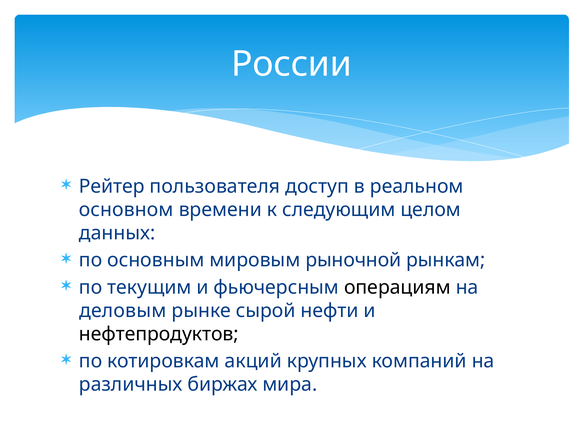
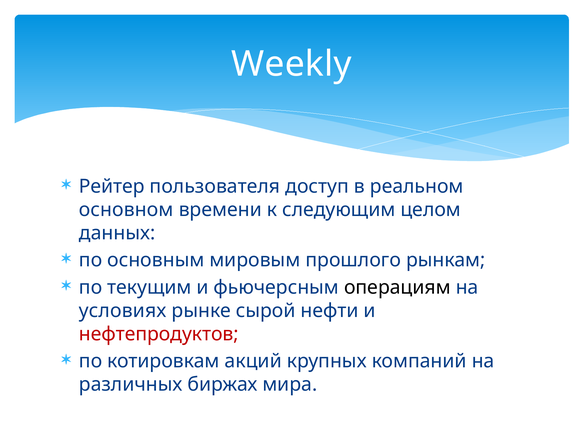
России: России -> Weekly (291, 64)
рыночной: рыночной -> прошлого (353, 260)
деловым: деловым -> условиях (123, 311)
нефтепродуктов colour: black -> red (159, 334)
